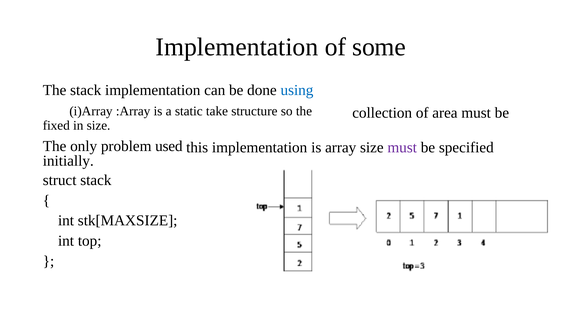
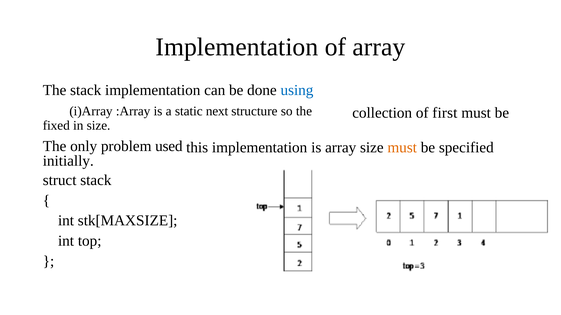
some: some -> array (379, 47)
take: take -> next (217, 111)
area: area -> first (445, 113)
must colour: purple -> orange (402, 148)
